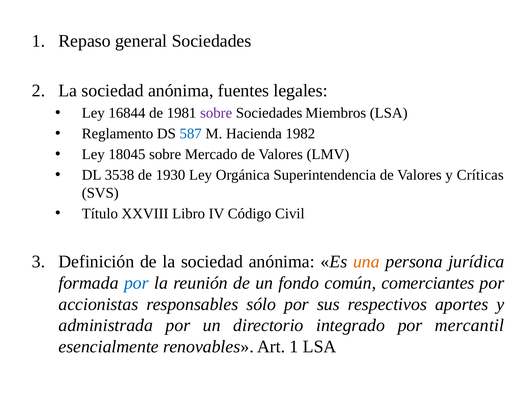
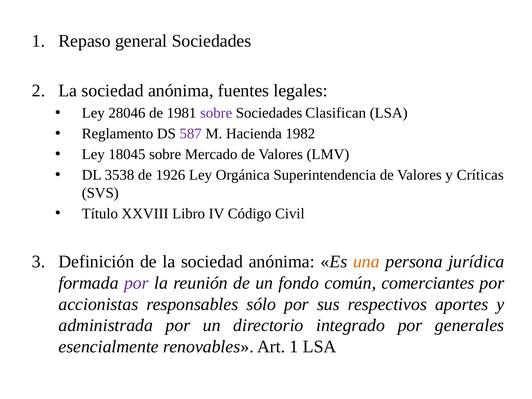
16844: 16844 -> 28046 (127, 113)
Miembros: Miembros -> Clasifican (336, 113)
587 colour: blue -> purple (191, 134)
1930: 1930 -> 1926 (170, 175)
por colour: blue -> purple (136, 283)
mercantil: mercantil -> generales (470, 325)
